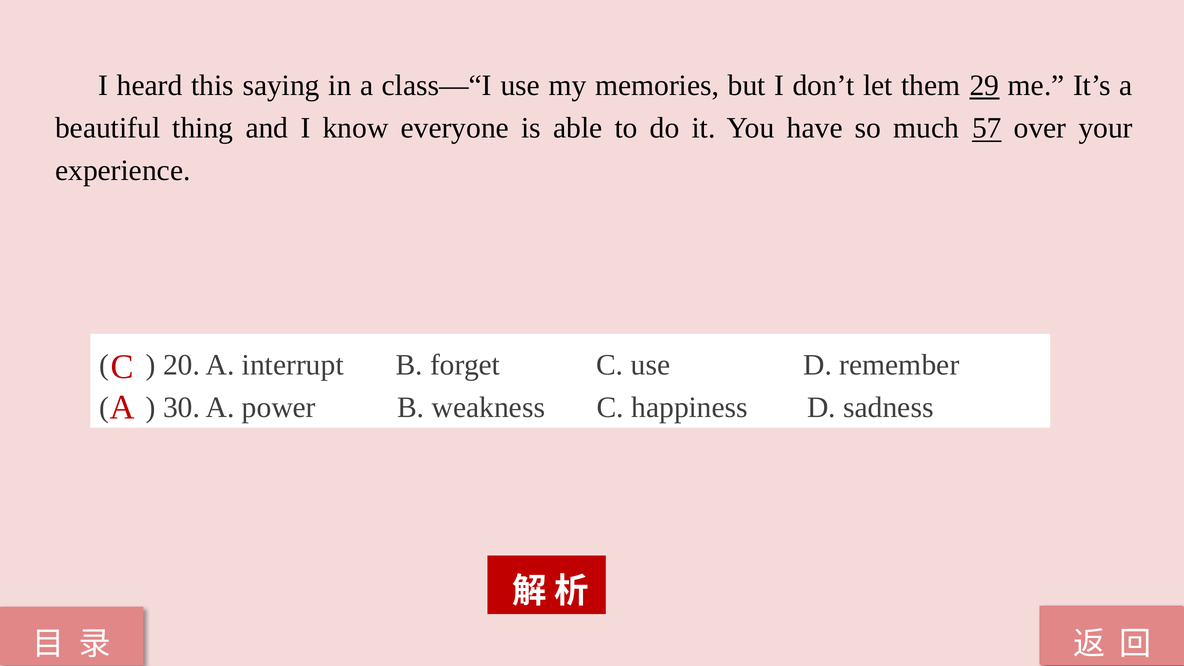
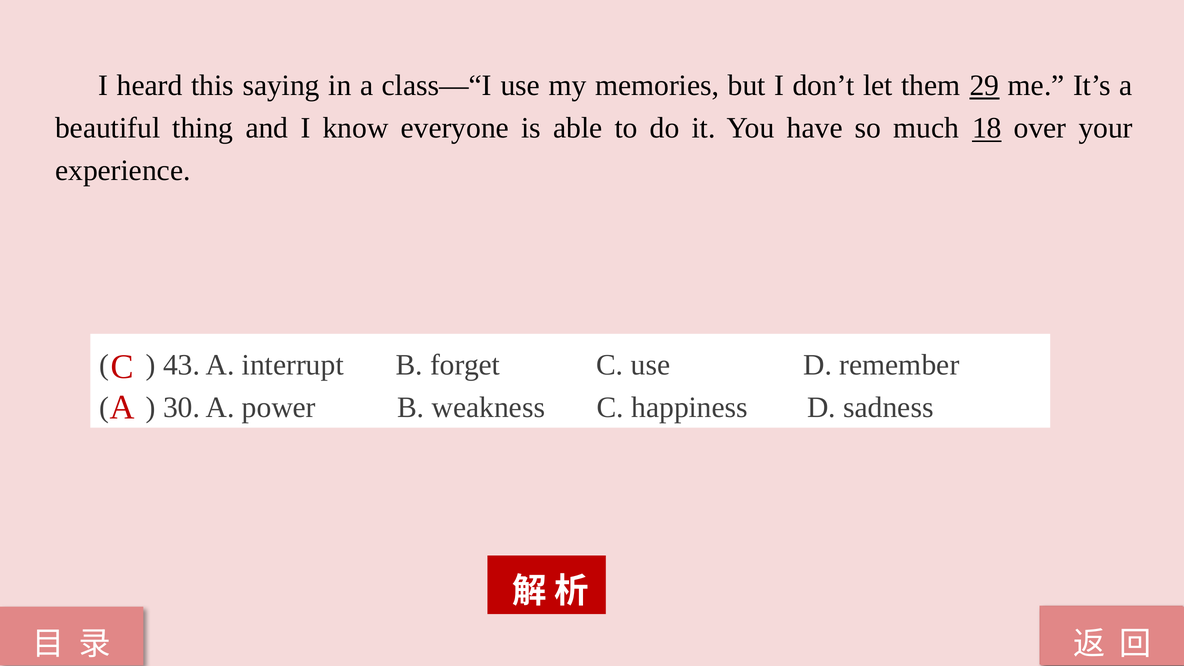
57: 57 -> 18 (987, 128)
20: 20 -> 43 (182, 365)
